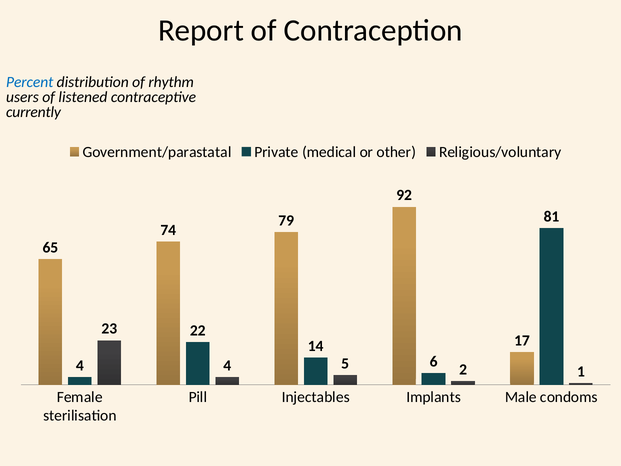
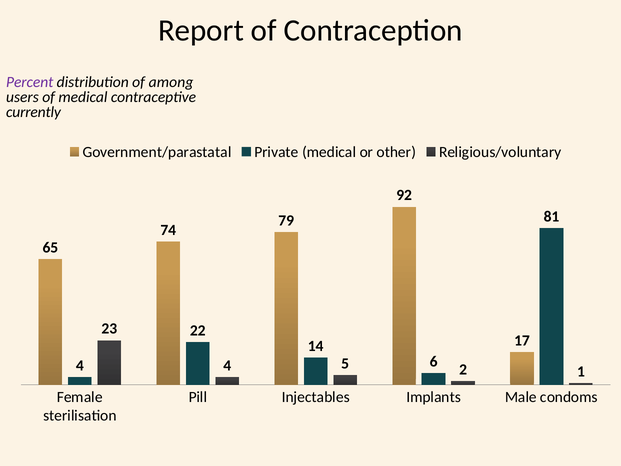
Percent colour: blue -> purple (30, 82)
rhythm: rhythm -> among (171, 82)
of listened: listened -> medical (83, 97)
